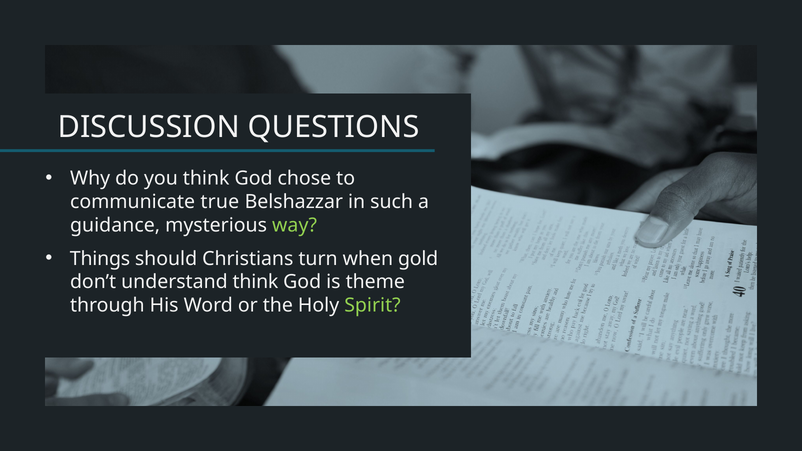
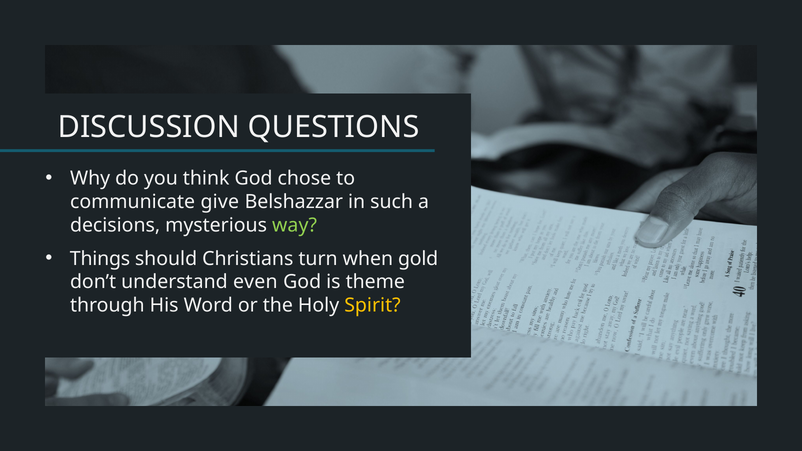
true: true -> give (220, 202)
guidance: guidance -> decisions (115, 225)
understand think: think -> even (255, 282)
Spirit colour: light green -> yellow (372, 305)
